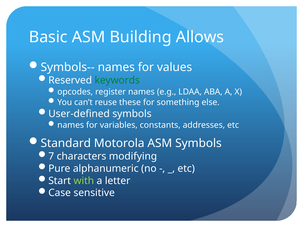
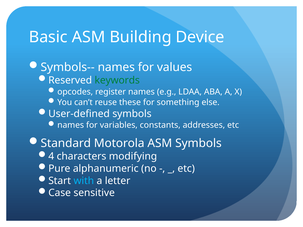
Allows: Allows -> Device (200, 37)
7: 7 -> 4 (51, 156)
with colour: light green -> light blue (84, 181)
